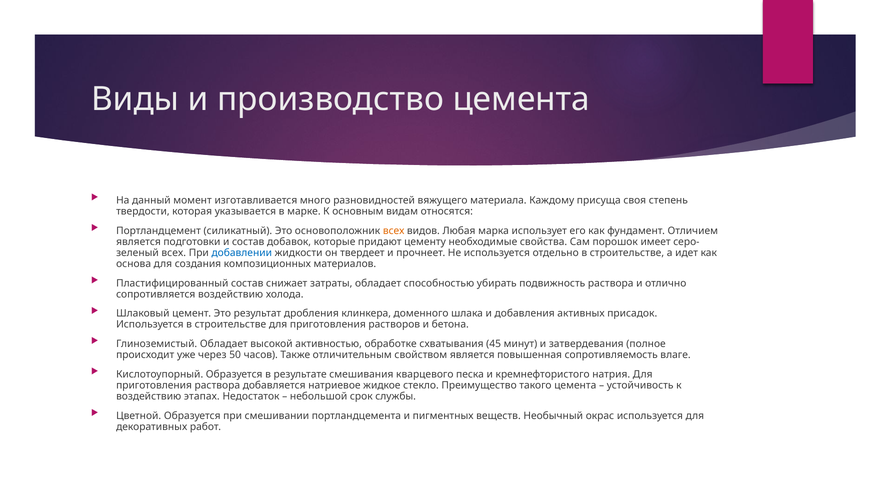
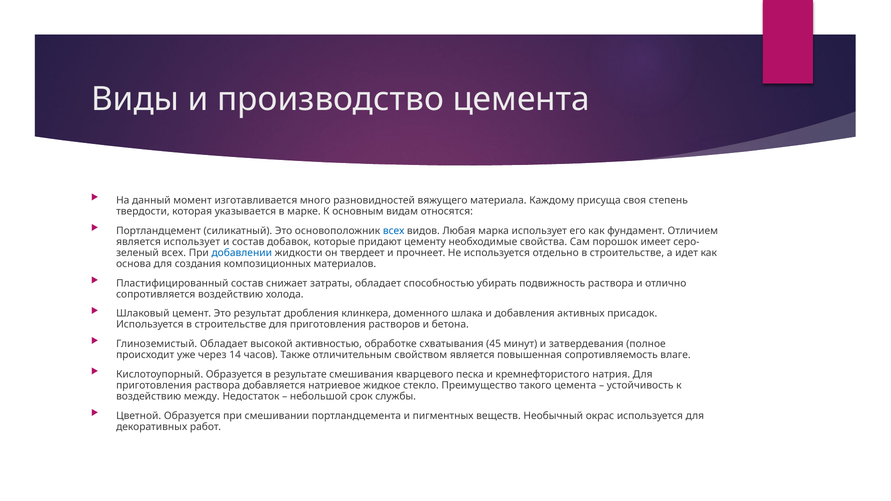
всех colour: orange -> blue (394, 231)
является подготовки: подготовки -> использует (192, 242)
50: 50 -> 14 (235, 355)
этапах: этапах -> между (202, 396)
